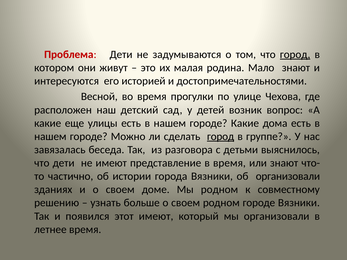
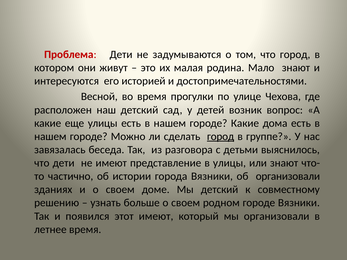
город underline: present -> none (295, 54)
в время: время -> улицы (229, 163)
Мы родном: родном -> детский (220, 190)
